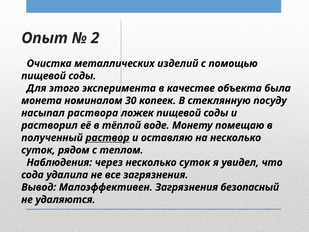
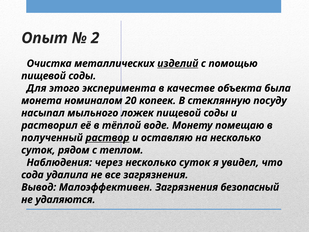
изделий underline: none -> present (178, 63)
30: 30 -> 20 (131, 101)
раствора: раствора -> мыльного (93, 113)
